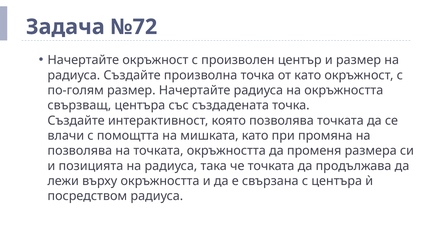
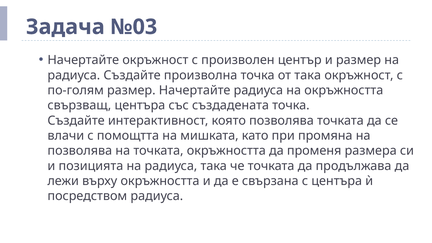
№72: №72 -> №03 (134, 27)
от като: като -> така (308, 75)
